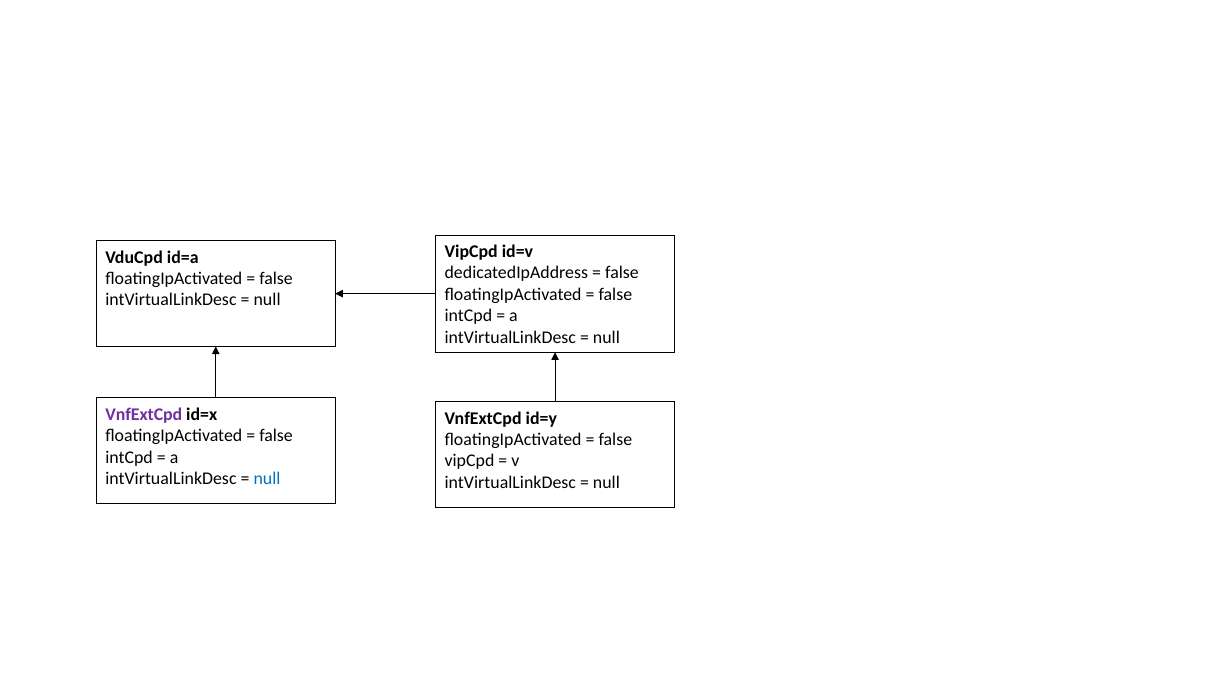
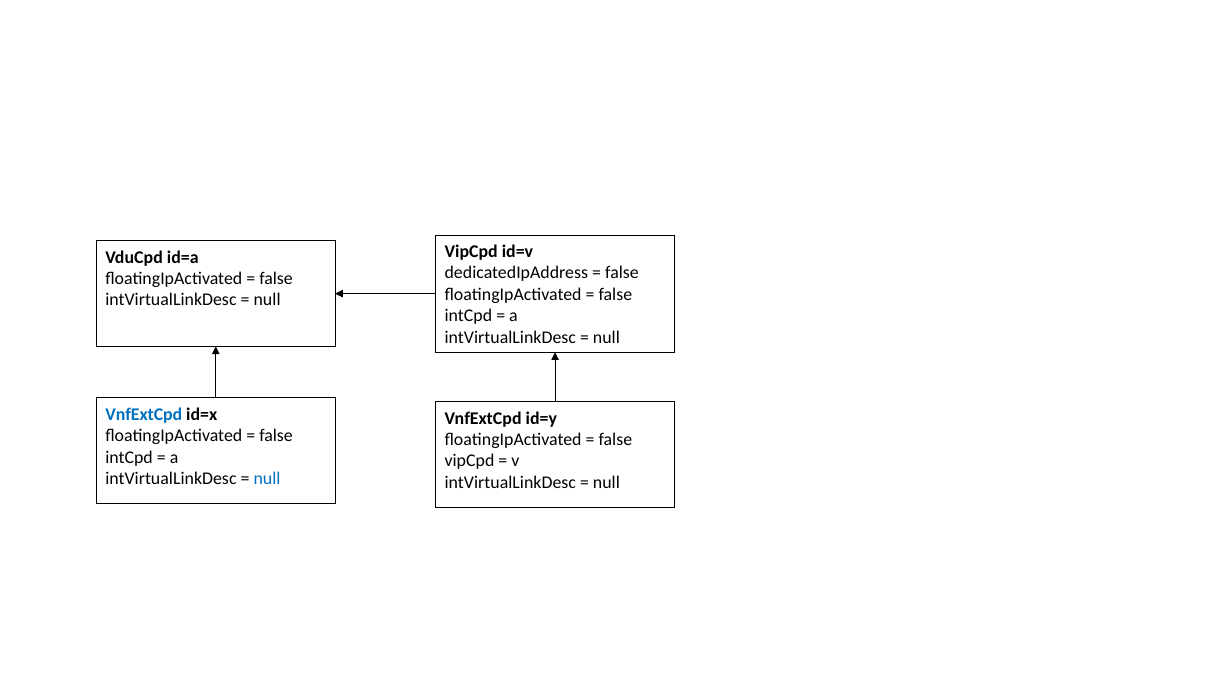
VnfExtCpd colour: purple -> blue (144, 414)
